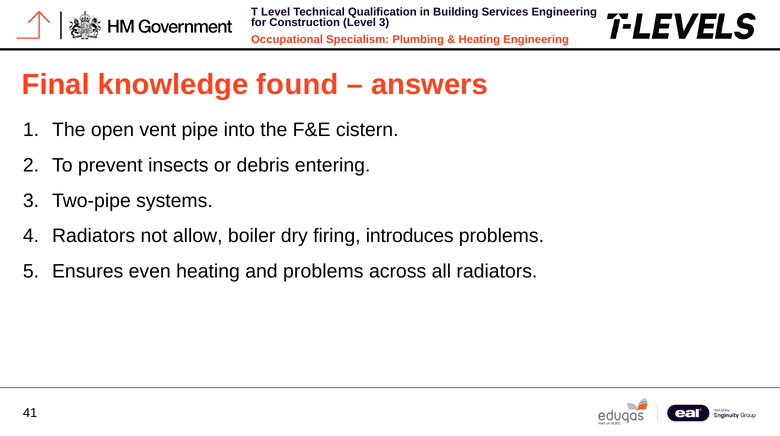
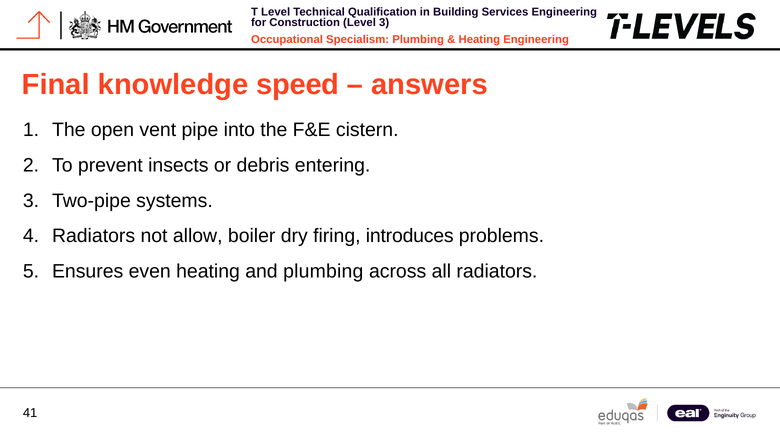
found: found -> speed (298, 85)
and problems: problems -> plumbing (323, 271)
